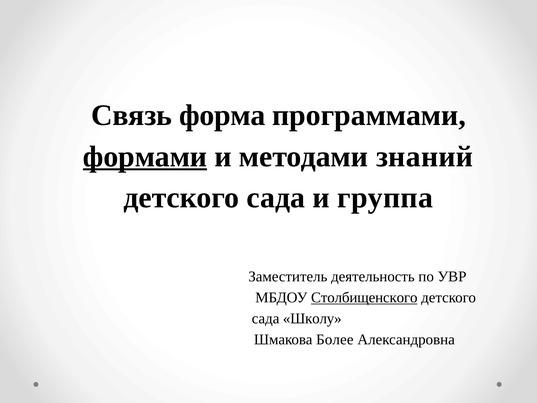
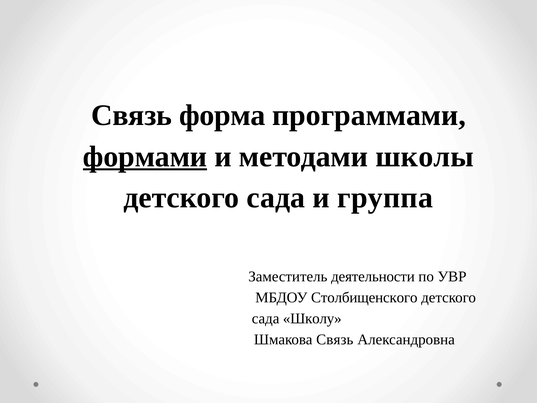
знаний: знаний -> школы (425, 156)
деятельность: деятельность -> деятельности (373, 276)
Столбищенского underline: present -> none (364, 297)
Шмакова Более: Более -> Связь (335, 339)
